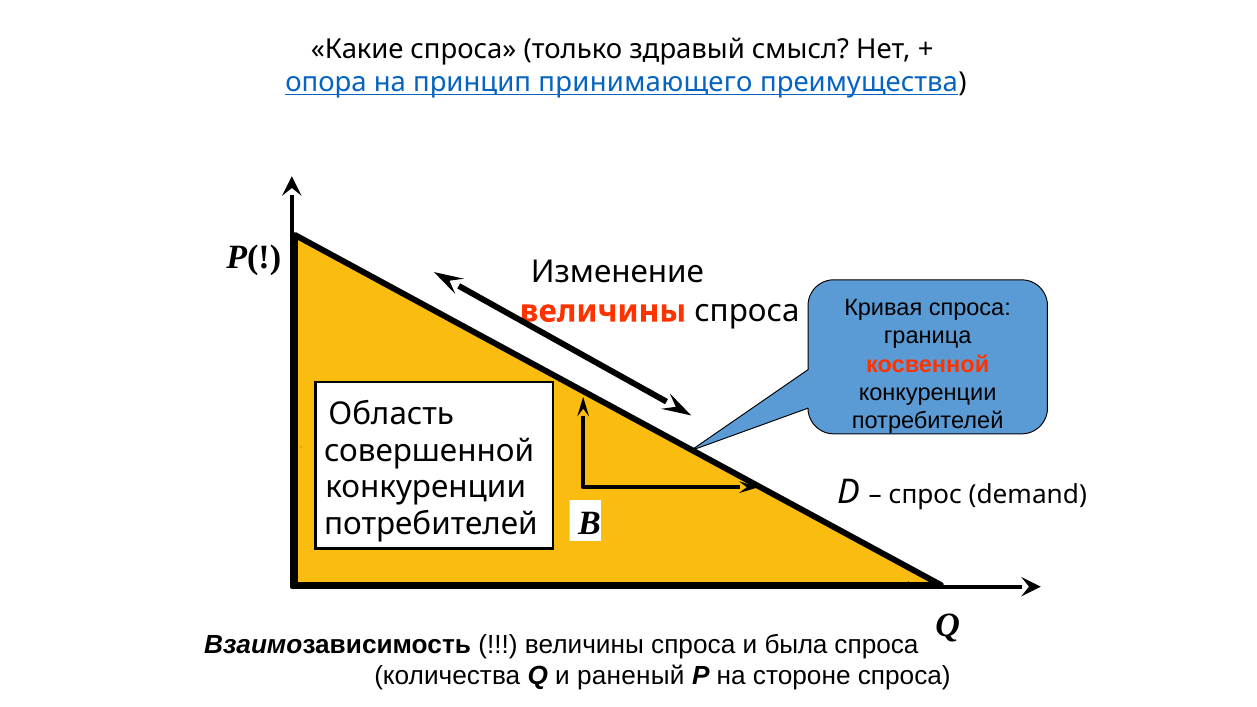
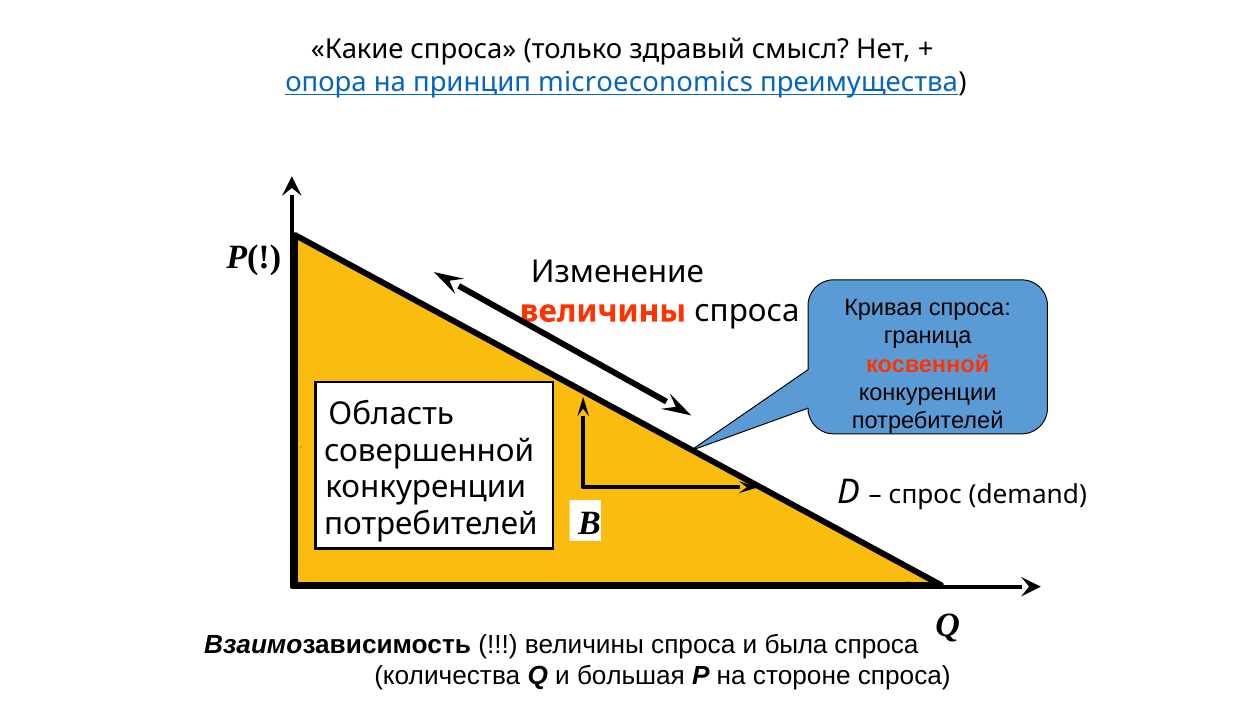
принимающего: принимающего -> microeconomics (646, 82)
раненый: раненый -> большая (631, 676)
